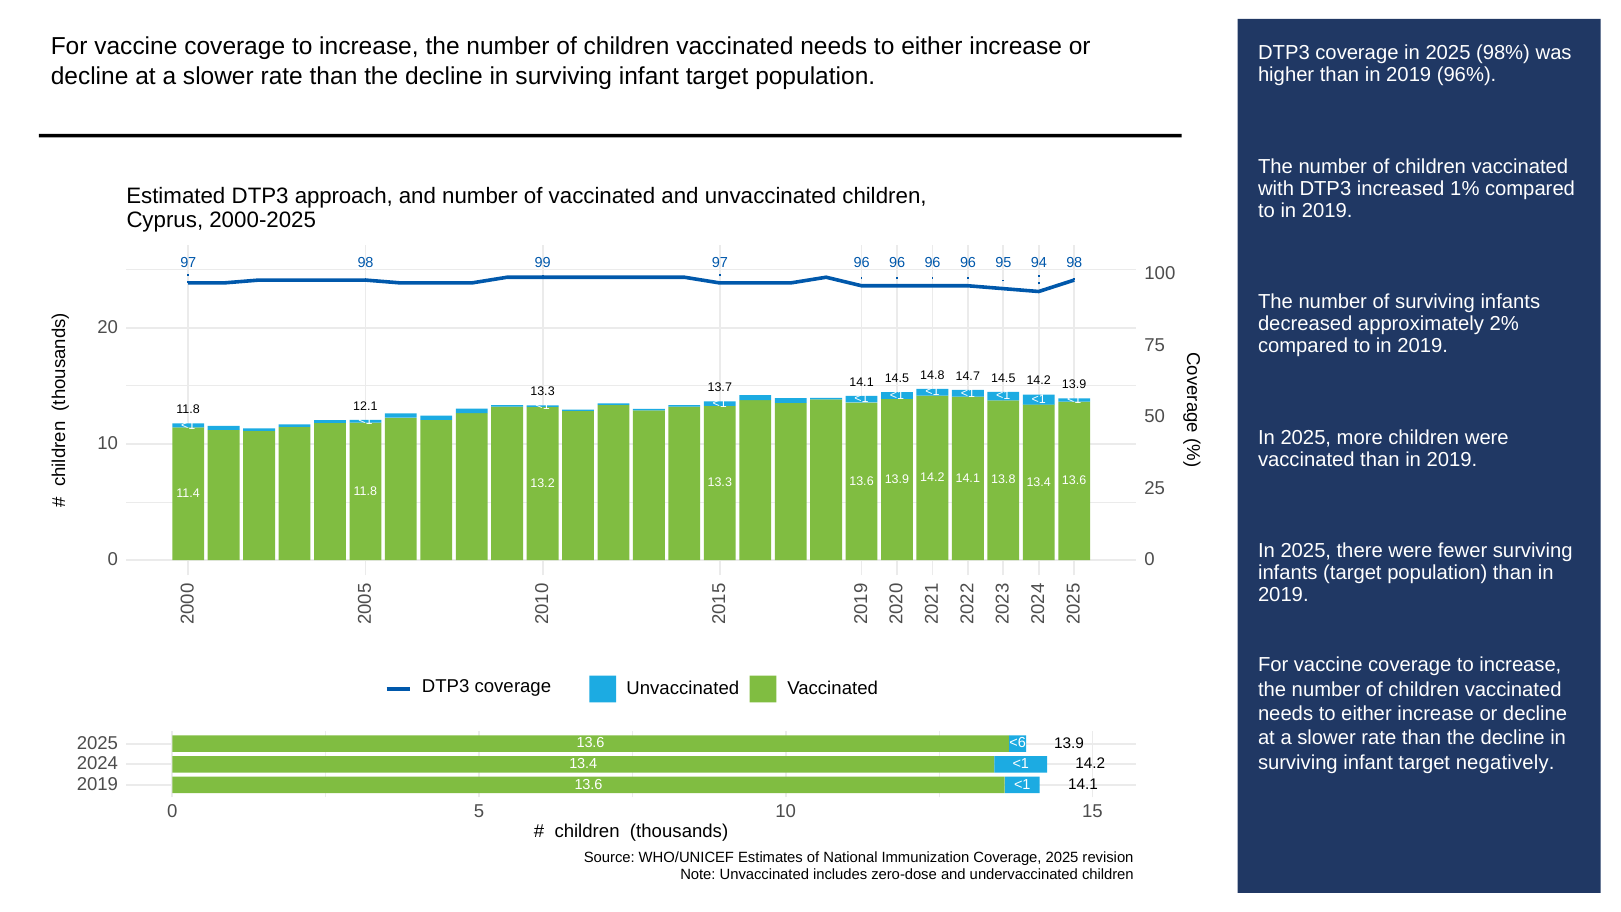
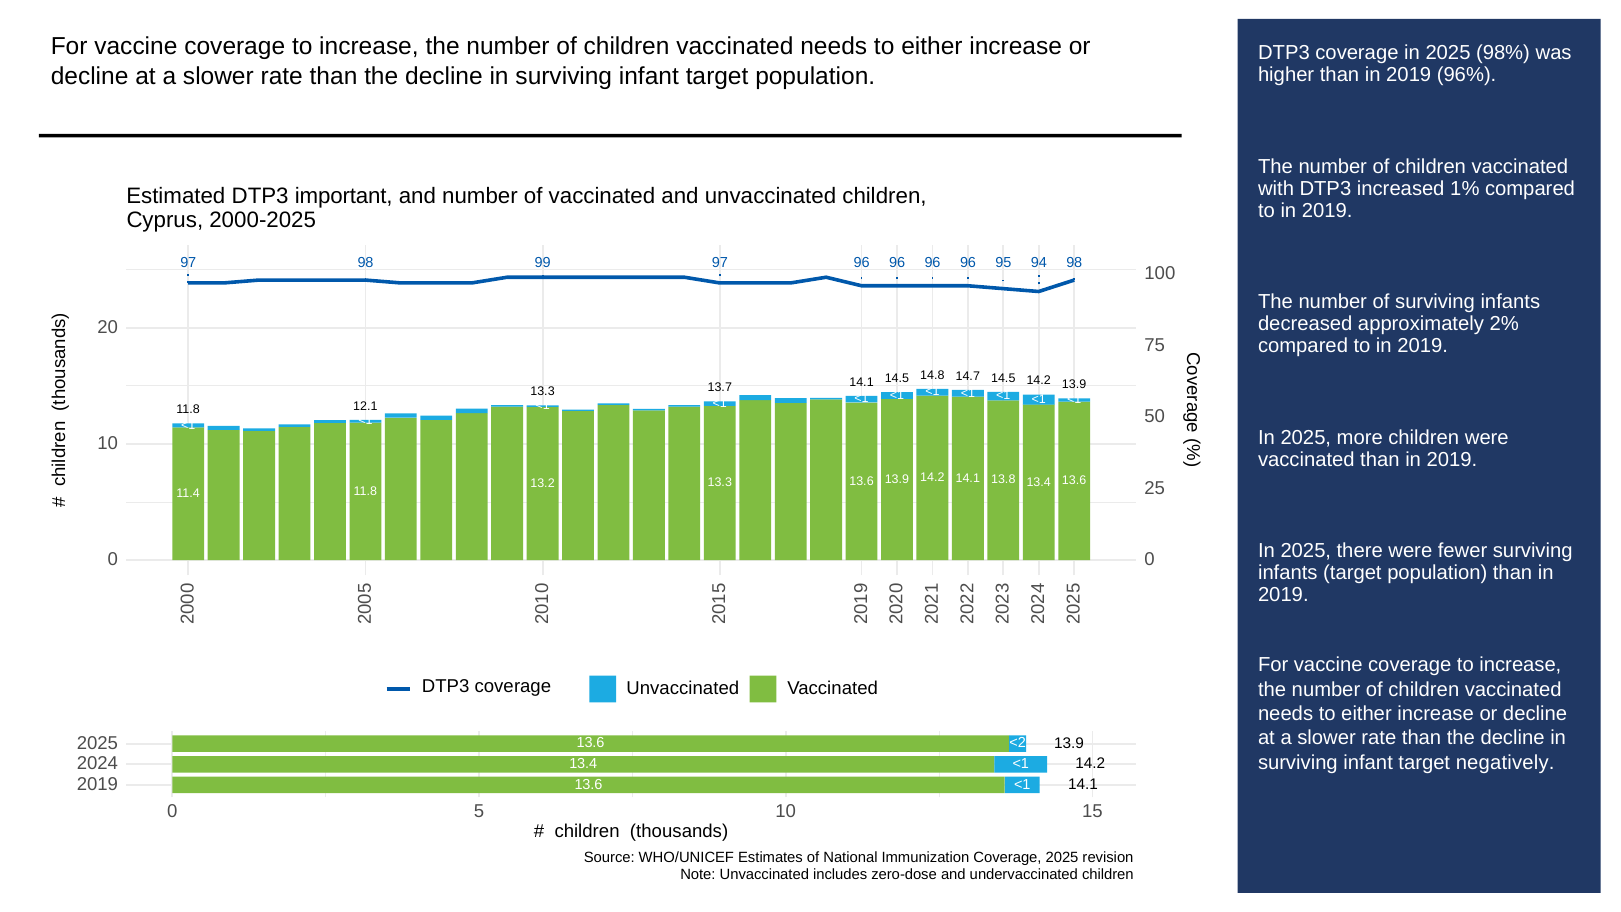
approach: approach -> important (344, 196)
<6: <6 -> <2 (1018, 743)
